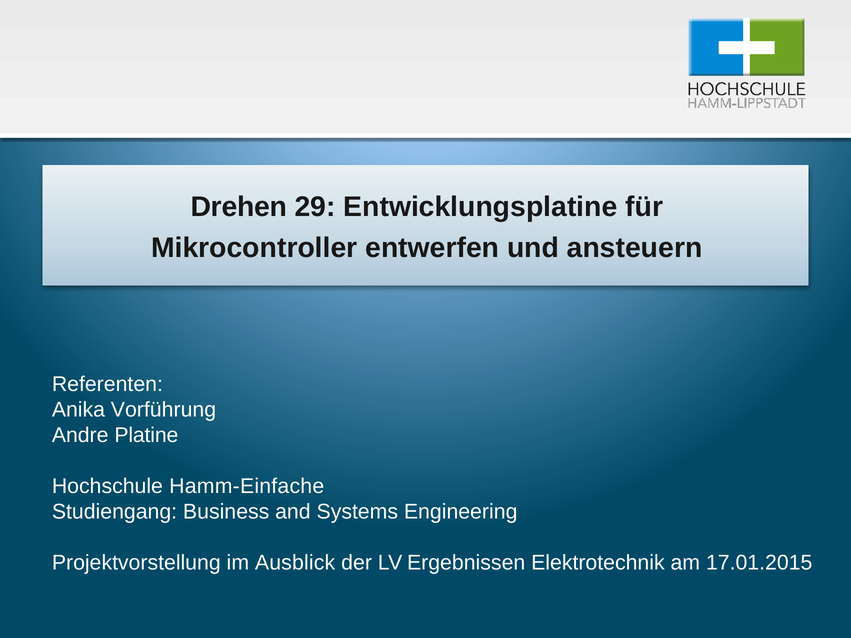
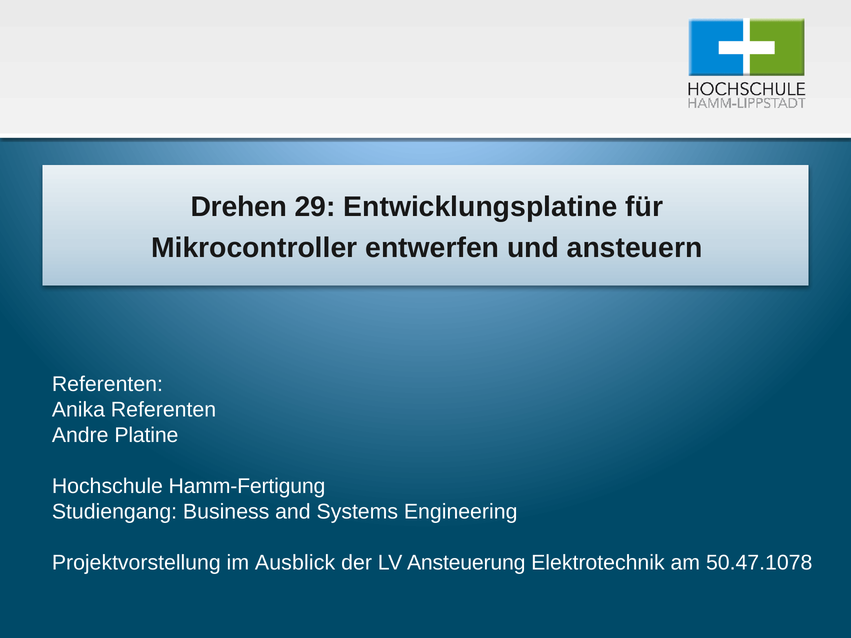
Anika Vorführung: Vorführung -> Referenten (164, 410)
Hamm-Einfache: Hamm-Einfache -> Hamm-Fertigung (247, 487)
Ergebnissen: Ergebnissen -> Ansteuerung (466, 563)
17.01.2015: 17.01.2015 -> 50.47.1078 (759, 563)
